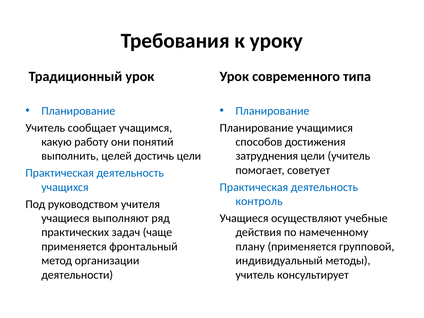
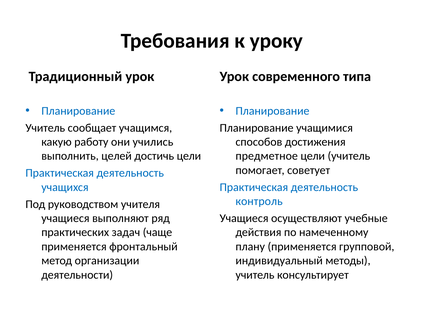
понятий: понятий -> учились (153, 142)
затруднения: затруднения -> предметное (267, 156)
